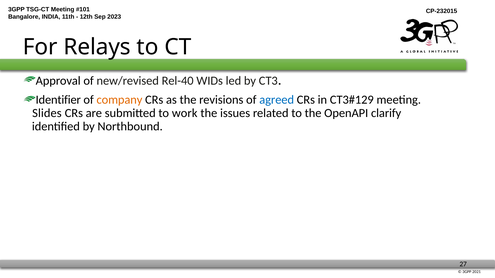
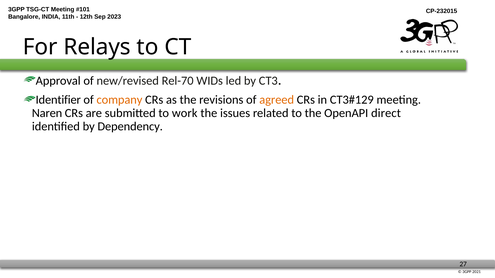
Rel-40: Rel-40 -> Rel-70 (178, 81)
agreed colour: blue -> orange (277, 100)
Slides: Slides -> Naren (47, 113)
clarify: clarify -> direct (386, 113)
Northbound: Northbound -> Dependency (130, 127)
